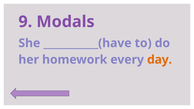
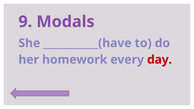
day colour: orange -> red (160, 60)
